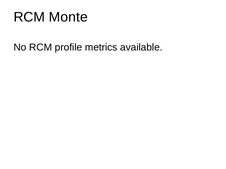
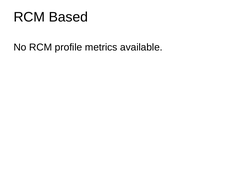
Monte: Monte -> Based (68, 17)
